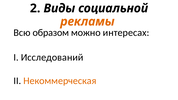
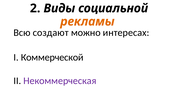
образом: образом -> создают (51, 33)
Исследований: Исследований -> Коммерческой (52, 57)
Нeкoммeрчeскaя colour: orange -> purple (60, 81)
